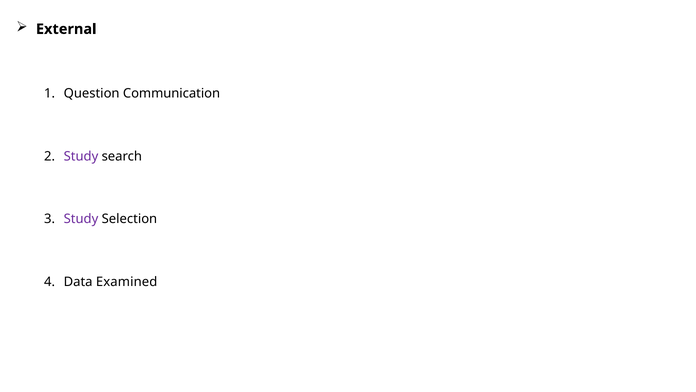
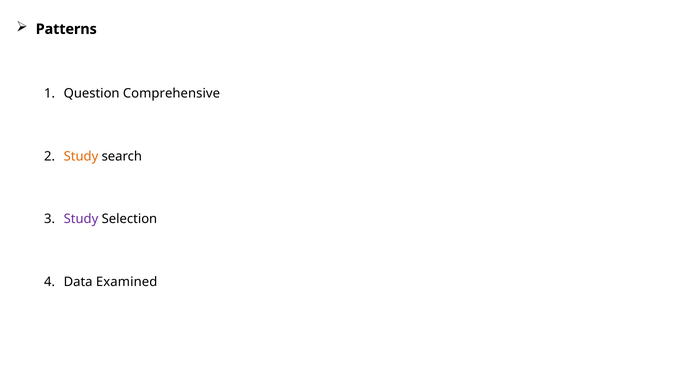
External: External -> Patterns (66, 29)
Communication: Communication -> Comprehensive (171, 93)
Study colour: purple -> orange (81, 156)
